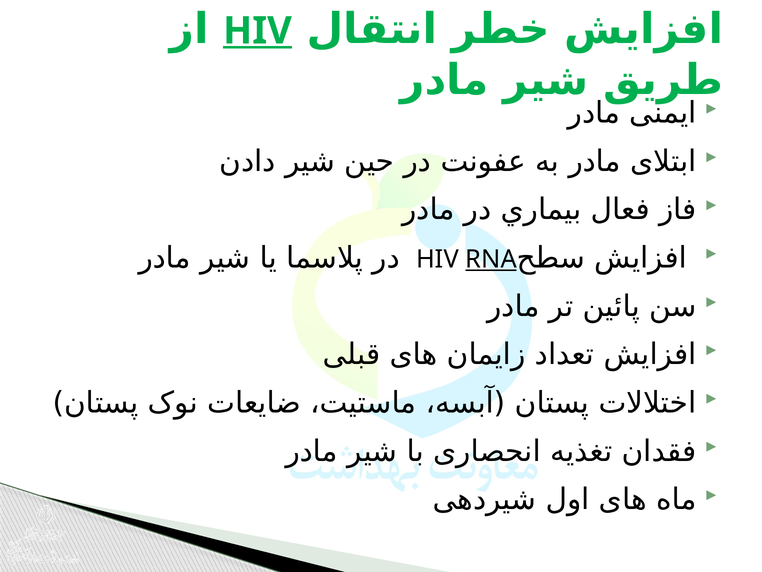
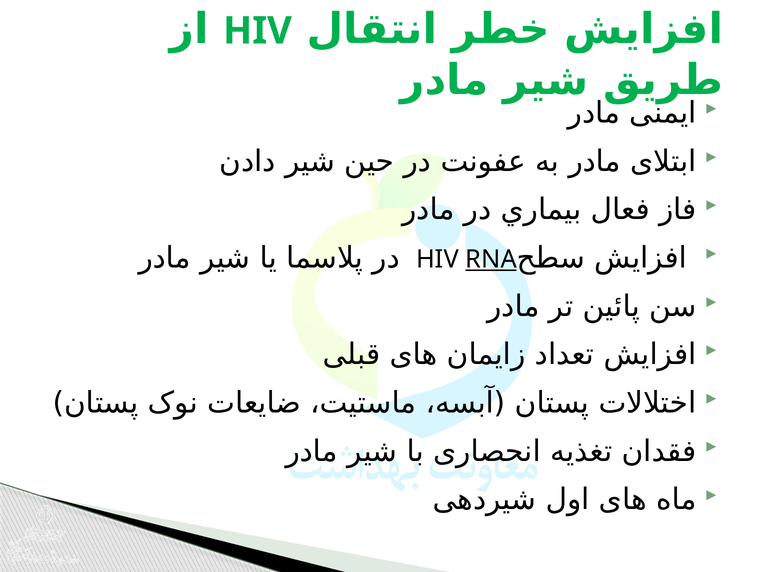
HIV underline: present -> none (257, 31)
